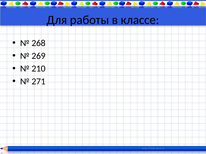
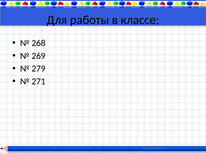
210: 210 -> 279 (39, 69)
